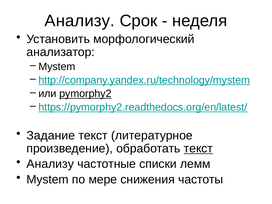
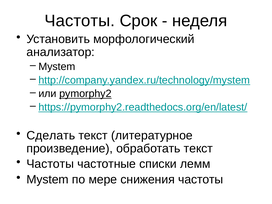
Анализу: Анализу -> Частоты (80, 21)
Задание: Задание -> Сделать (51, 135)
текст underline: present -> none (198, 148)
Анализу: Анализу -> Частоты (50, 164)
